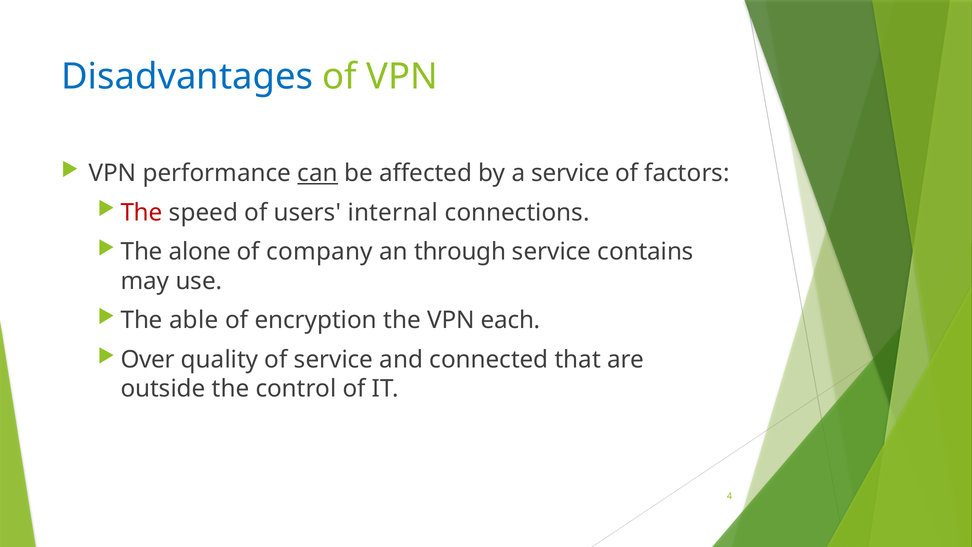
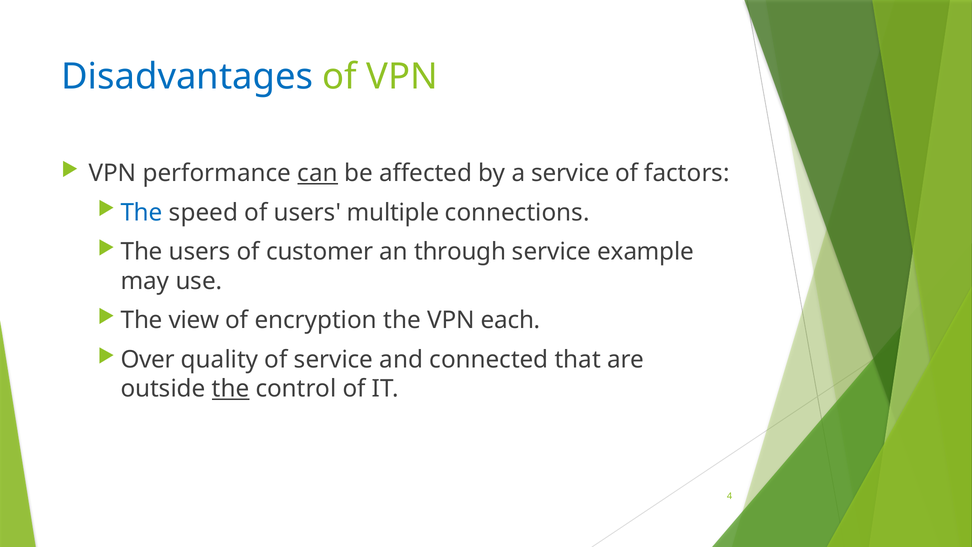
The colour: red -> blue (142, 212)
internal: internal -> multiple (393, 212)
The alone: alone -> users (200, 252)
company: company -> customer (320, 252)
contains: contains -> example (646, 252)
able: able -> view (194, 320)
the underline: none -> present (231, 389)
